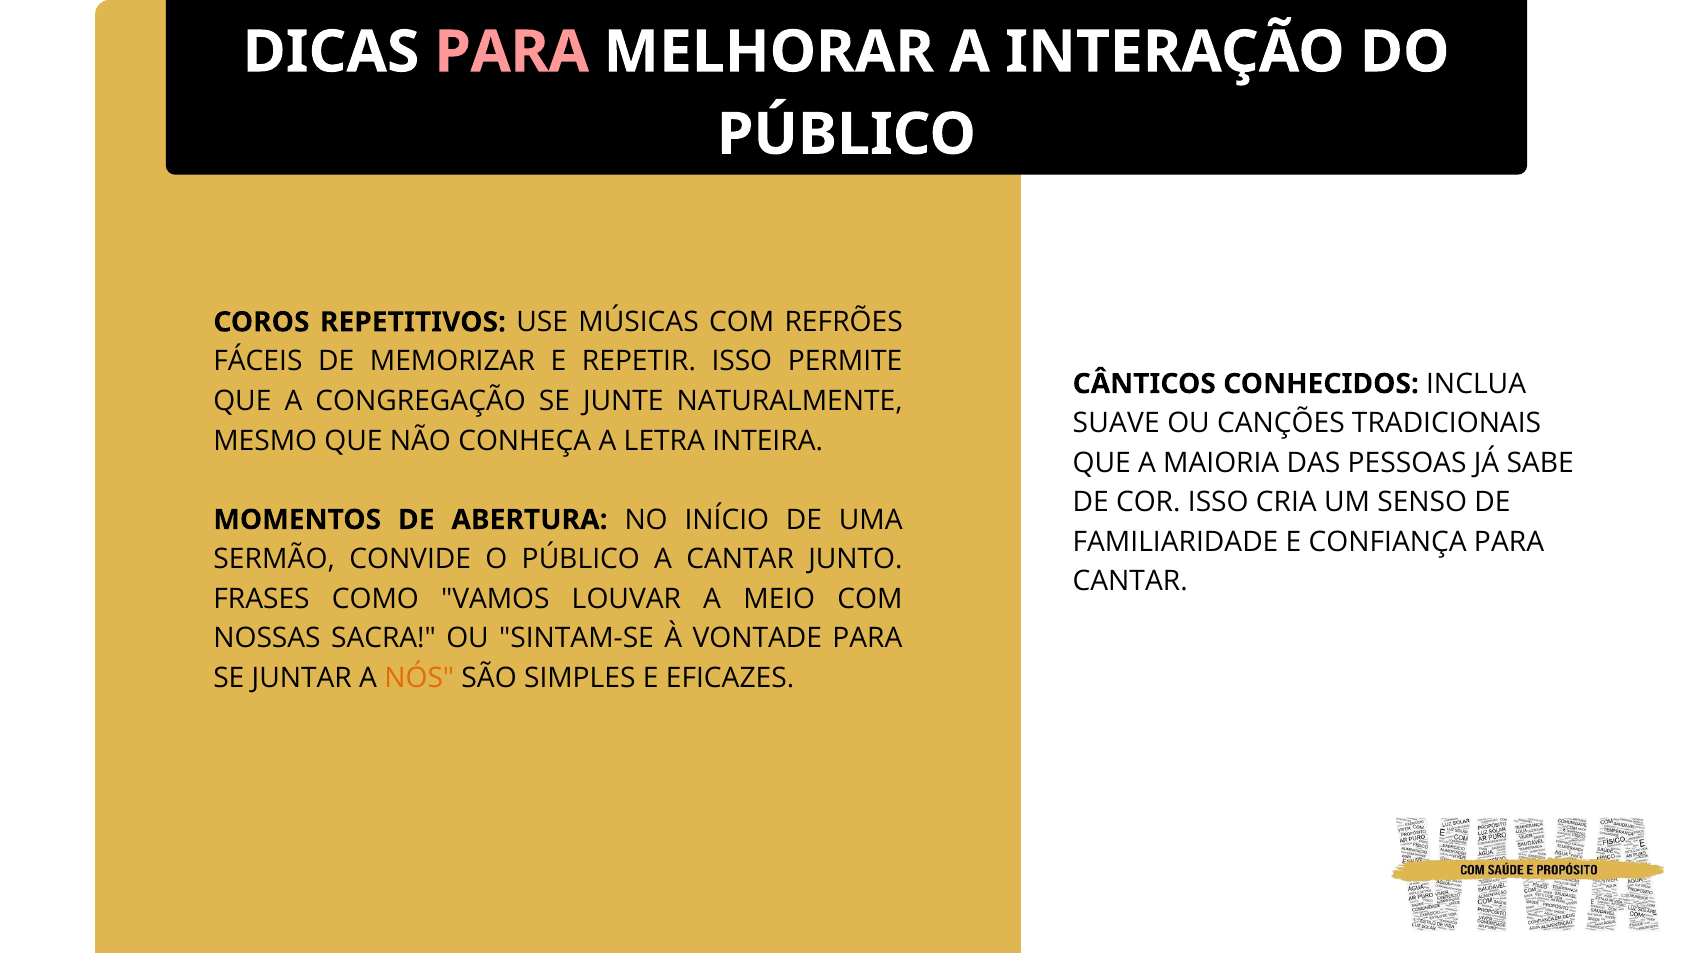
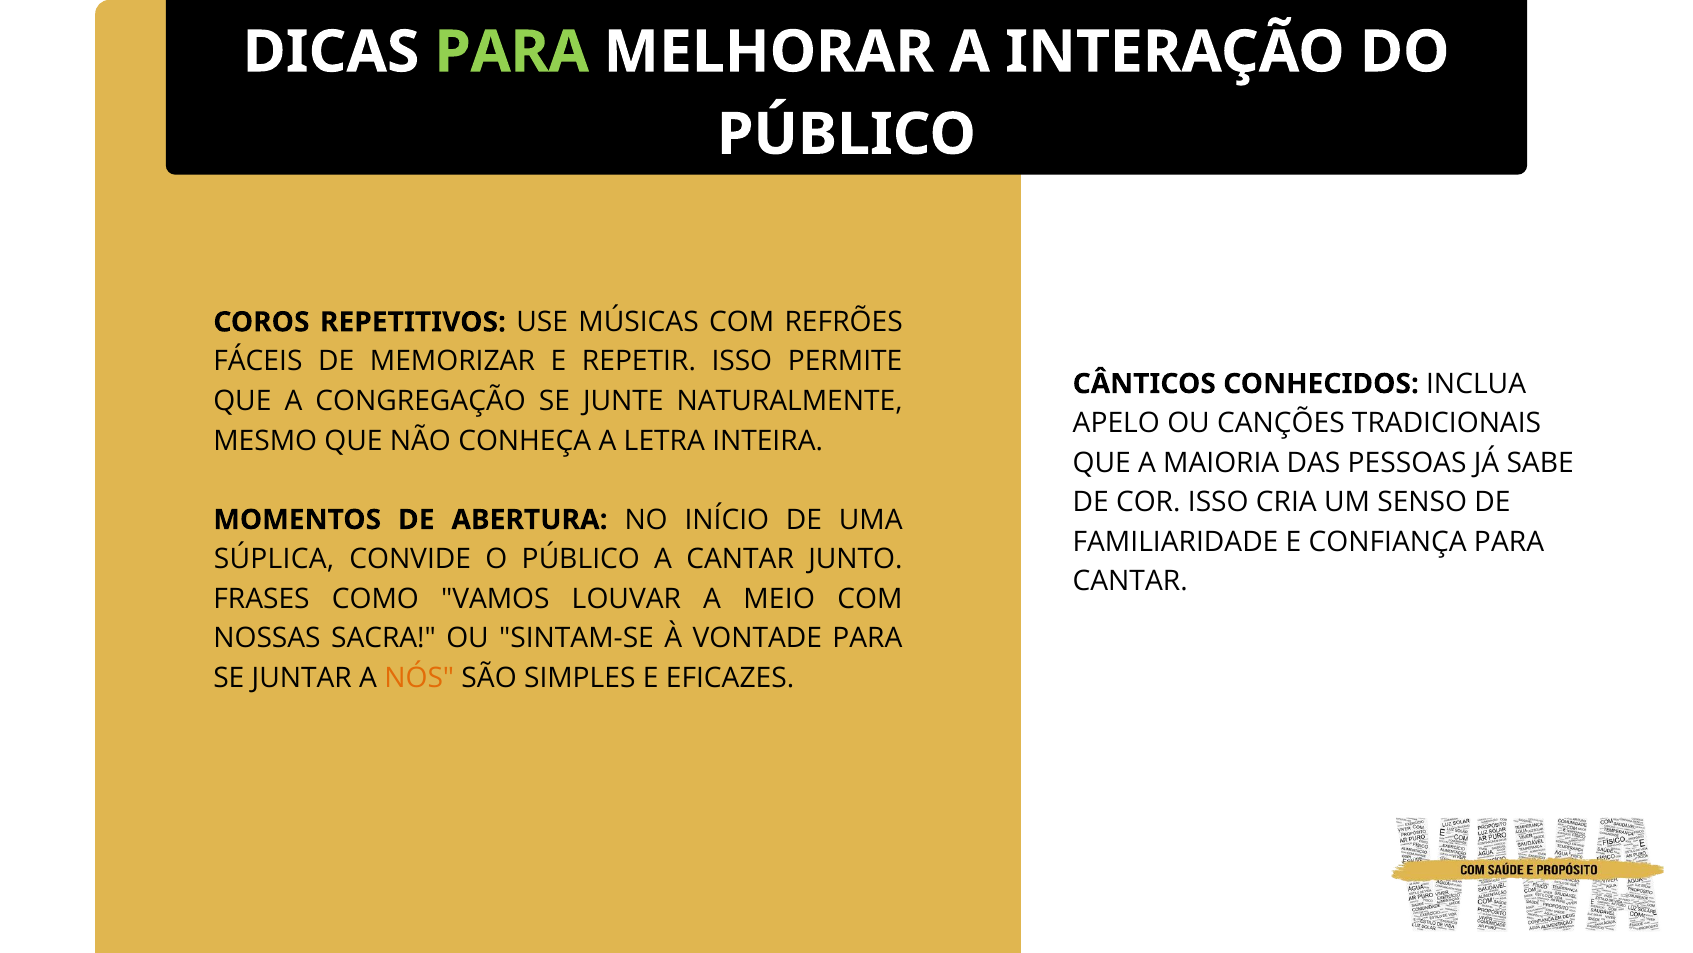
PARA colour: pink -> light green (512, 52)
SUAVE: SUAVE -> APELO (1116, 423)
SERMÃO: SERMÃO -> SÚPLICA (274, 559)
